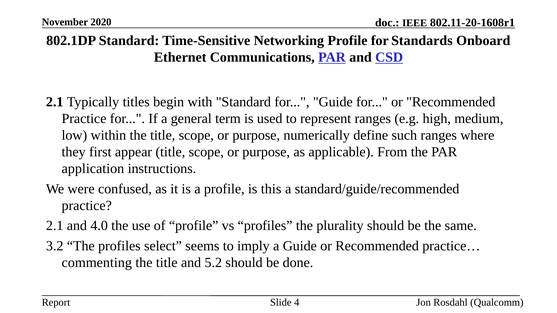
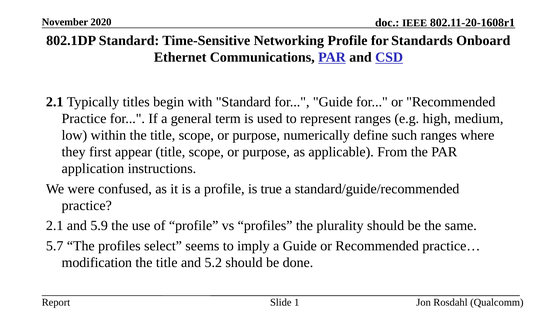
this: this -> true (271, 189)
4.0: 4.0 -> 5.9 (99, 226)
3.2: 3.2 -> 5.7 (55, 246)
commenting: commenting -> modification (97, 263)
4: 4 -> 1 (297, 303)
